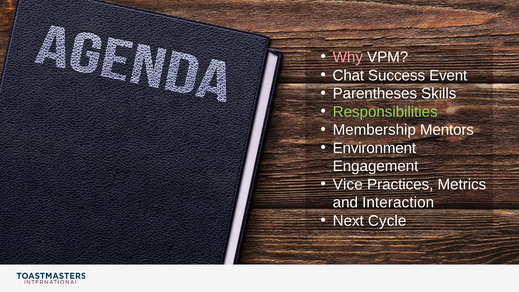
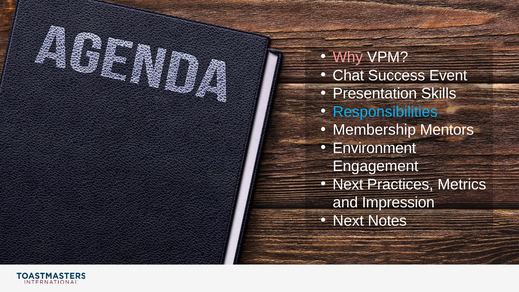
Parentheses: Parentheses -> Presentation (375, 93)
Responsibilities colour: light green -> light blue (385, 112)
Vice: Vice -> Next (348, 184)
Interaction: Interaction -> Impression (398, 203)
Cycle: Cycle -> Notes (387, 221)
